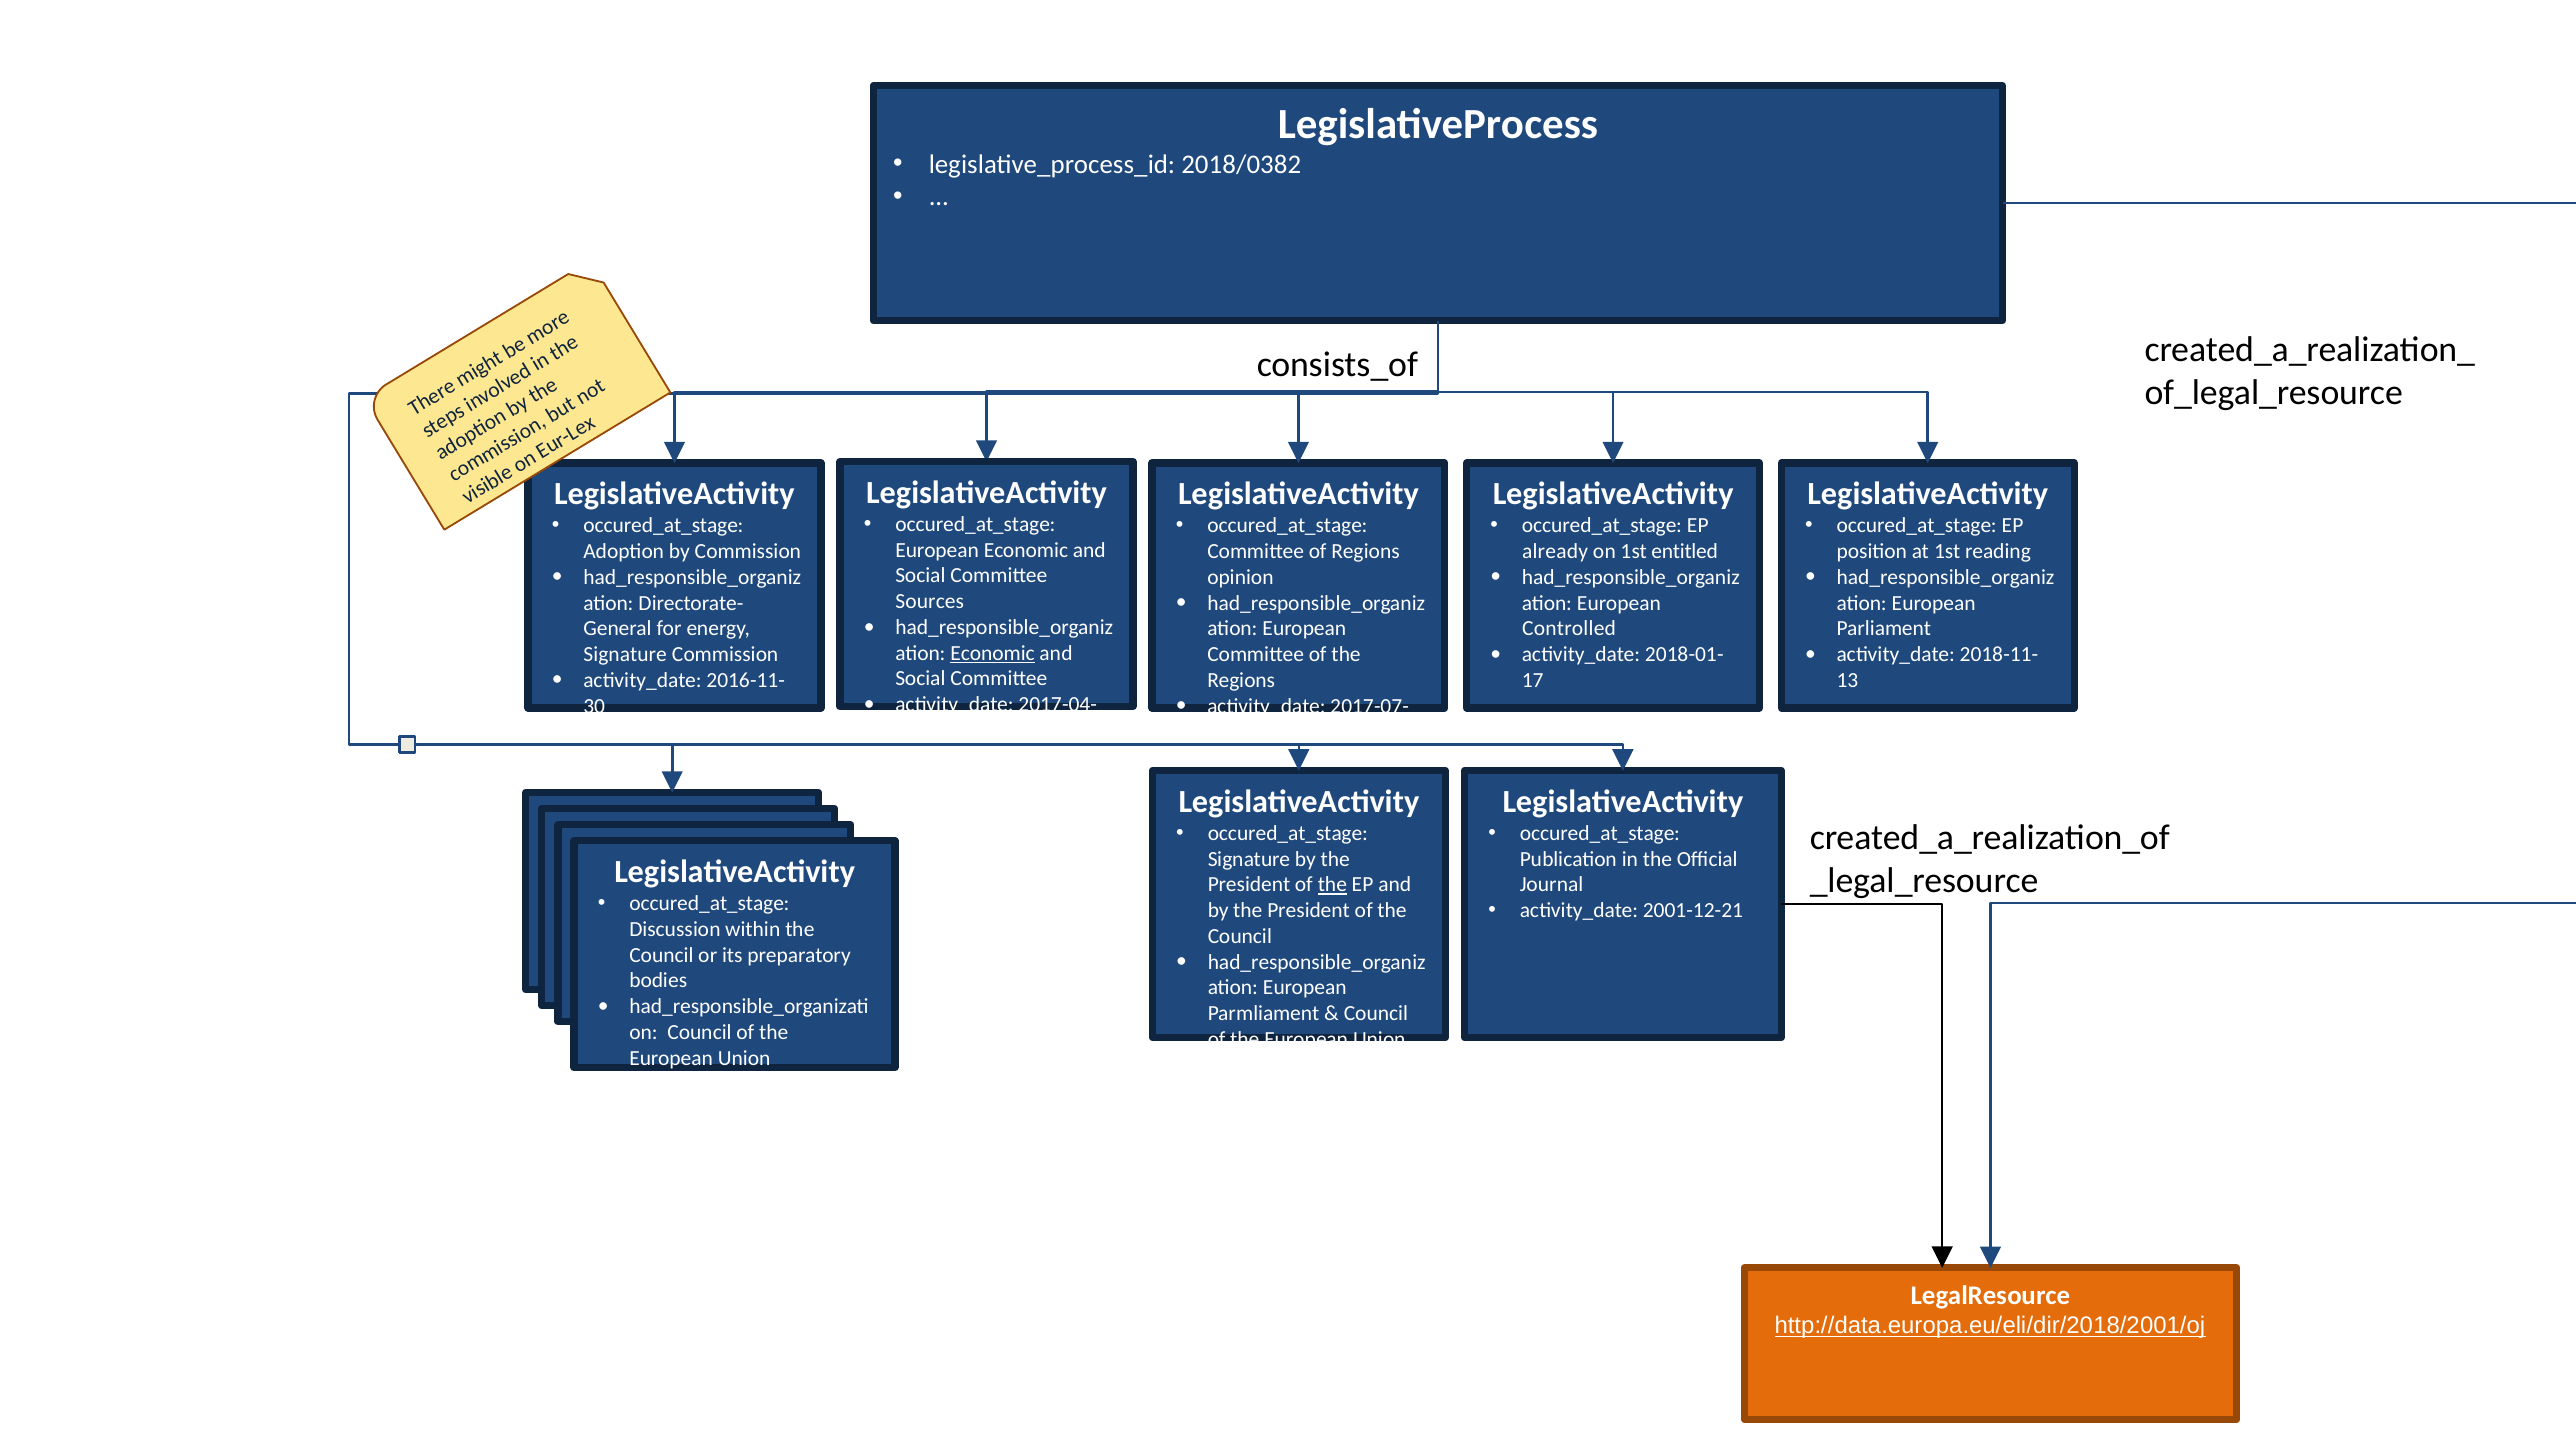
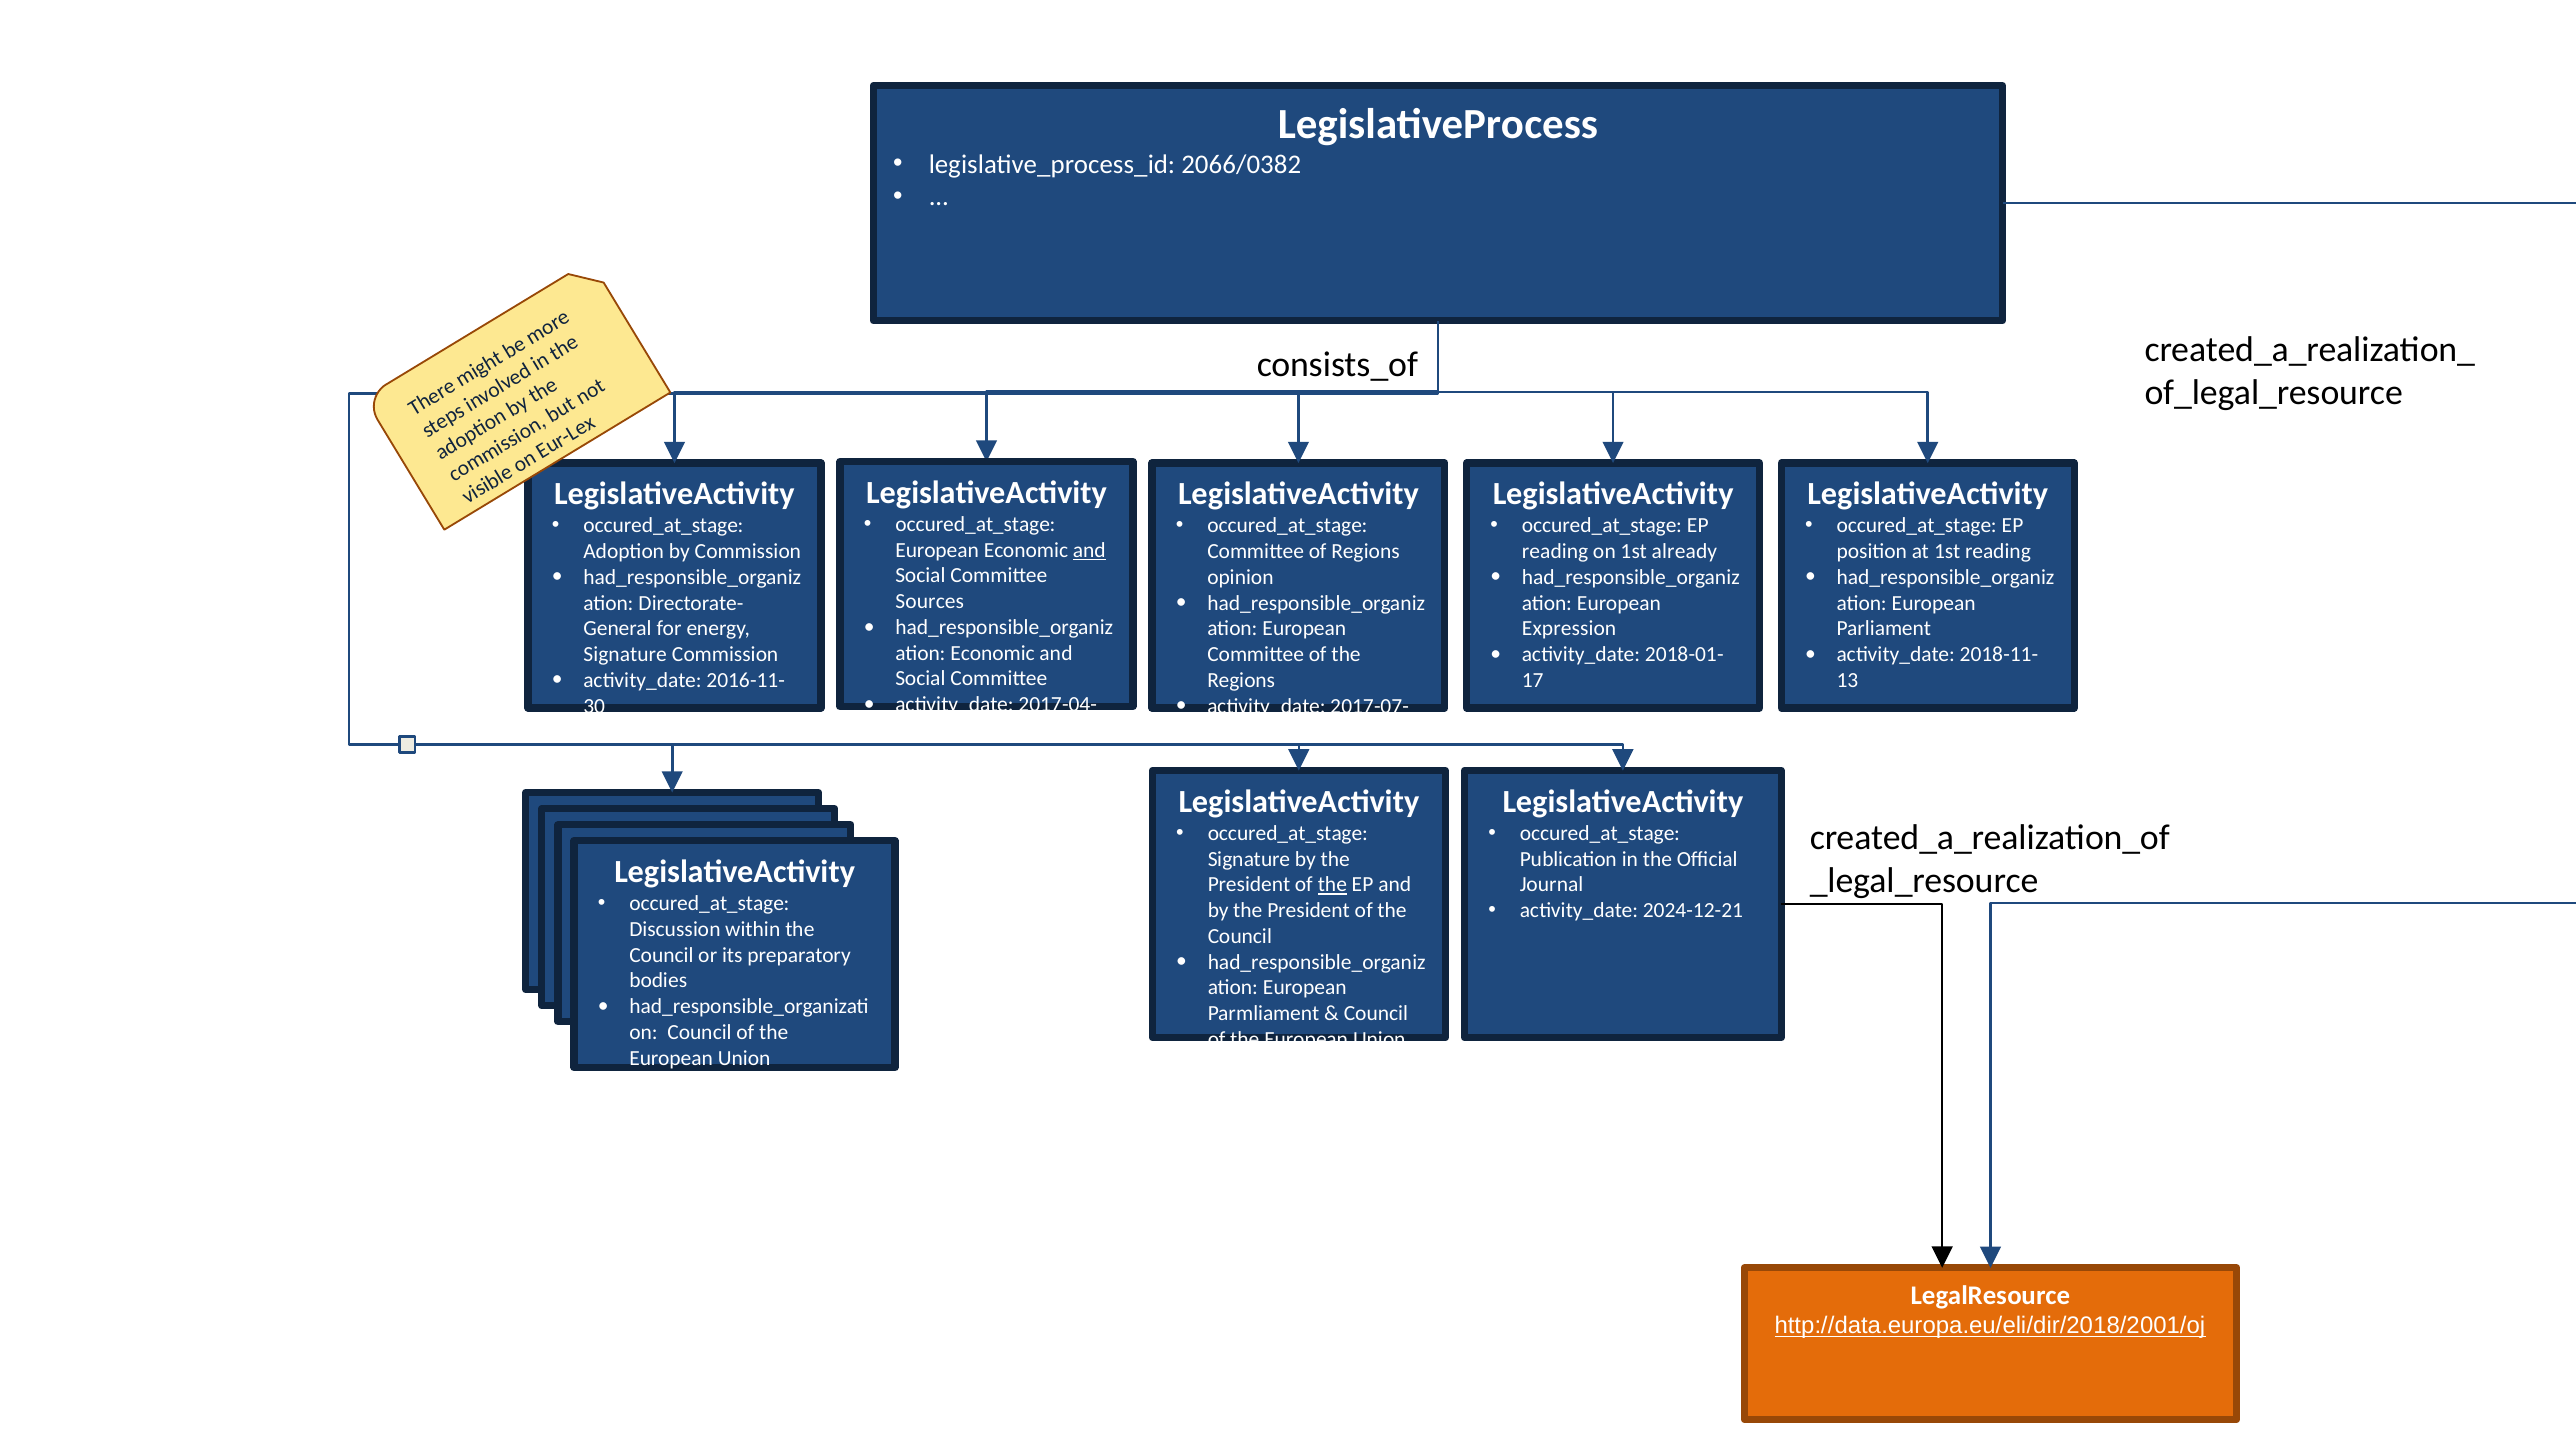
2018/0382: 2018/0382 -> 2066/0382 (1241, 165)
and underline: none -> present (1089, 550)
already: already -> reading (1555, 552)
entitled: entitled -> already (1684, 552)
Controlled: Controlled -> Expression (1569, 629)
Economic underline: present -> none (993, 653)
2001-12-21: 2001-12-21 -> 2024-12-21 (1693, 911)
